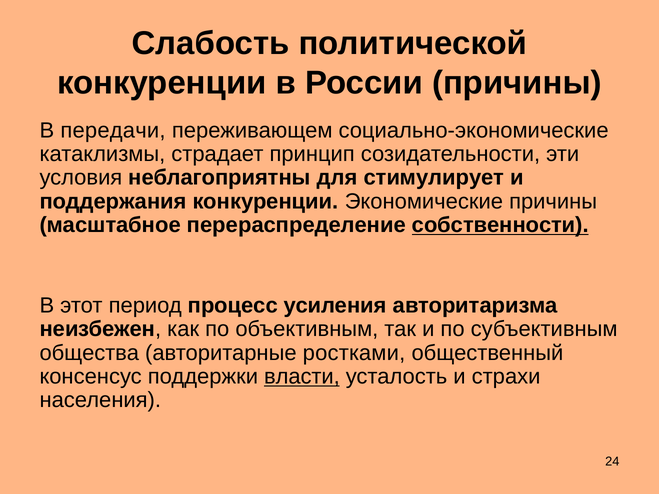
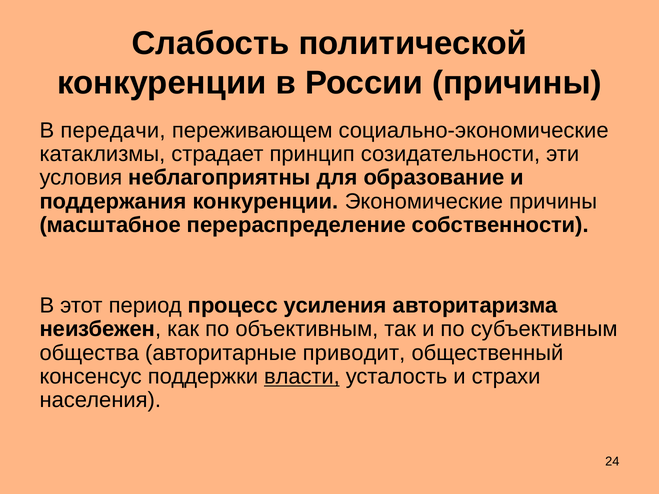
стимулирует: стимулирует -> образование (434, 178)
собственности underline: present -> none (500, 225)
ростками: ростками -> приводит (354, 353)
